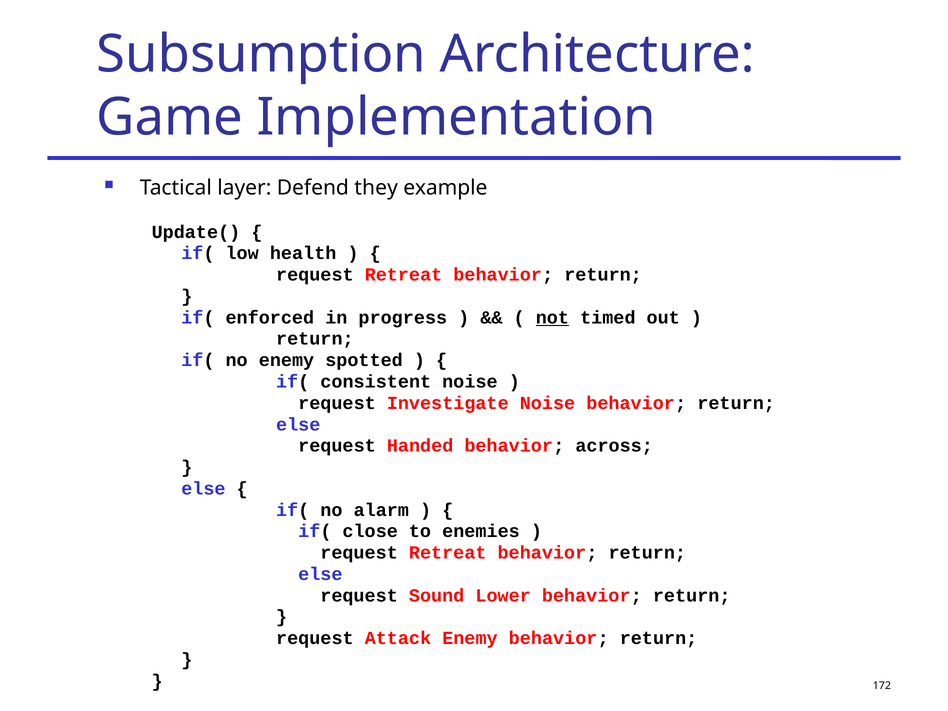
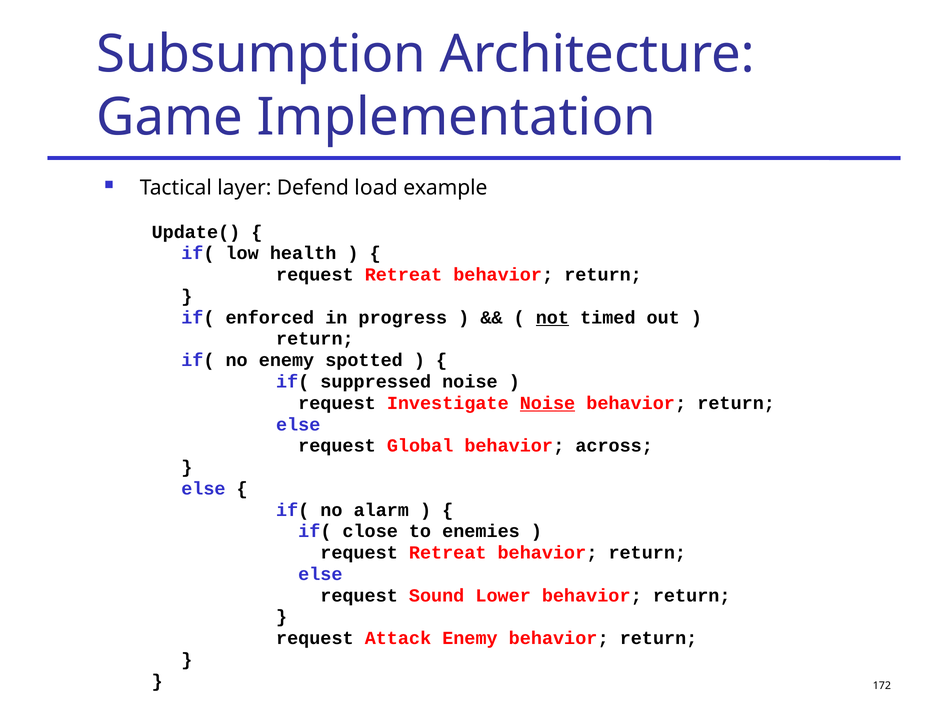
they: they -> load (376, 188)
consistent: consistent -> suppressed (376, 382)
Noise underline: none -> present (547, 403)
Handed: Handed -> Global (420, 446)
